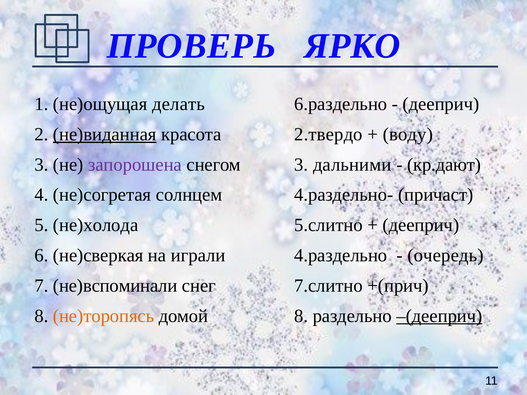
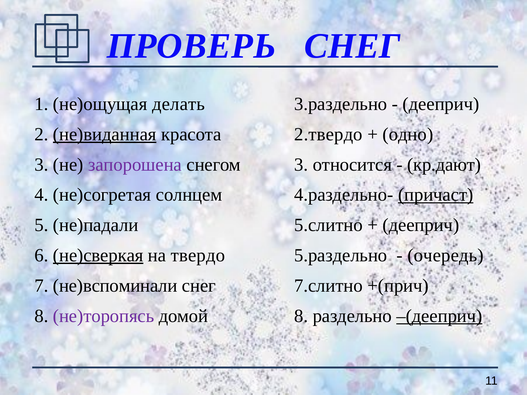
ПРОВЕРЬ ЯРКО: ЯРКО -> СНЕГ (352, 46)
6.раздельно: 6.раздельно -> 3.раздельно (341, 104)
воду: воду -> одно (408, 134)
дальними: дальними -> относится (352, 165)
причаст underline: none -> present (436, 195)
не)холода: не)холода -> не)падали (96, 225)
не)сверкая underline: none -> present (98, 256)
играли: играли -> твердо (198, 256)
4.раздельно: 4.раздельно -> 5.раздельно (341, 256)
не)торопясь colour: orange -> purple (104, 316)
